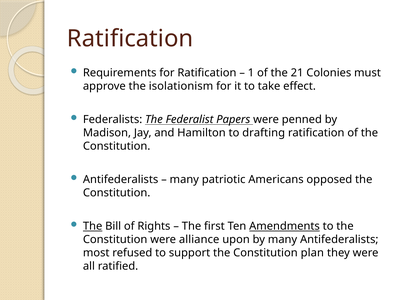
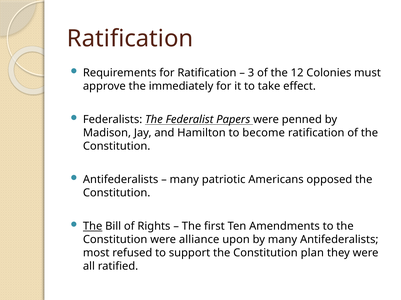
1: 1 -> 3 (251, 73)
21: 21 -> 12 (297, 73)
isolationism: isolationism -> immediately (181, 86)
drafting: drafting -> become (264, 133)
Amendments underline: present -> none (285, 227)
